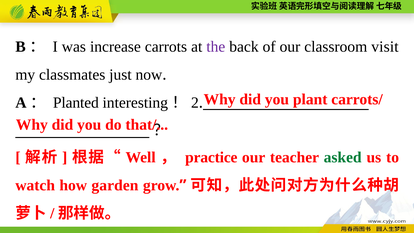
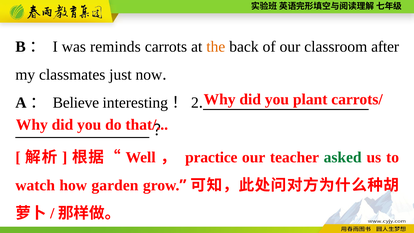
increase: increase -> reminds (115, 47)
the colour: purple -> orange (216, 47)
visit: visit -> after (385, 47)
Planted: Planted -> Believe (76, 103)
